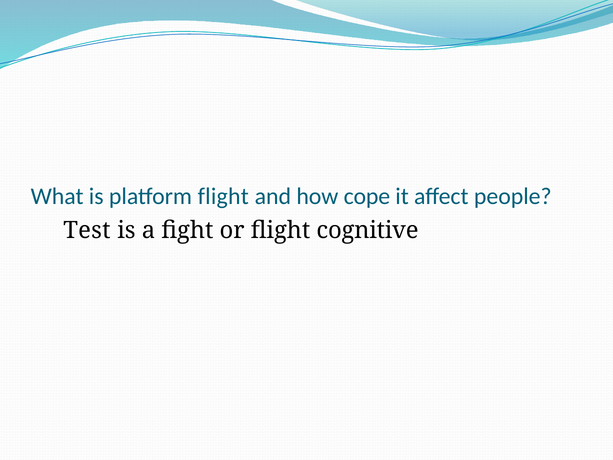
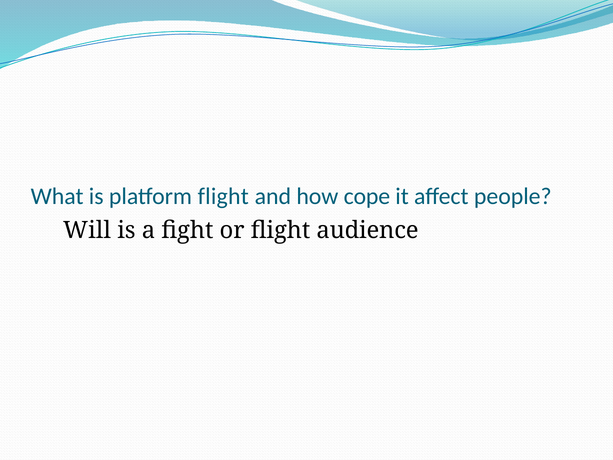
Test: Test -> Will (87, 230)
cognitive: cognitive -> audience (368, 230)
